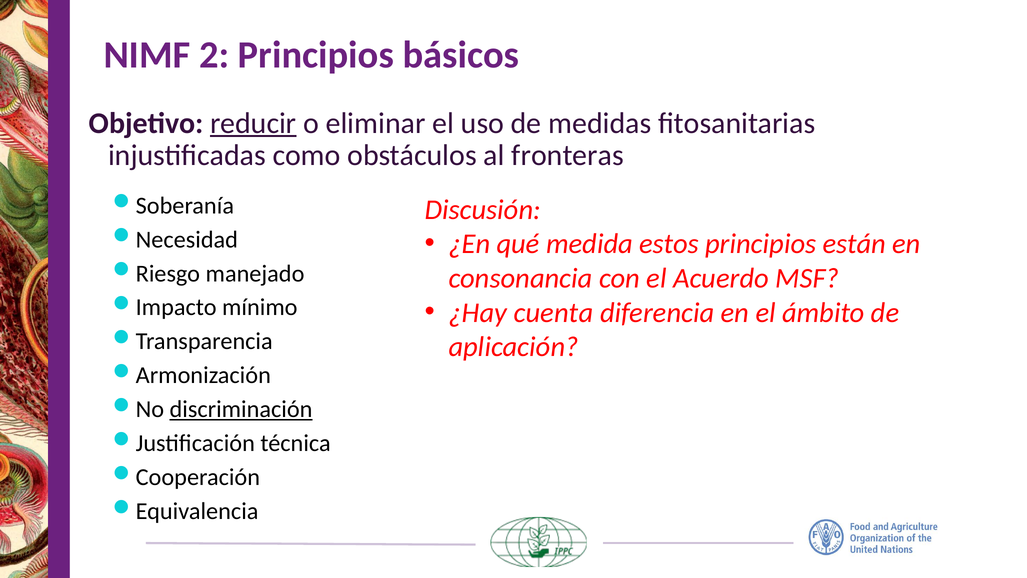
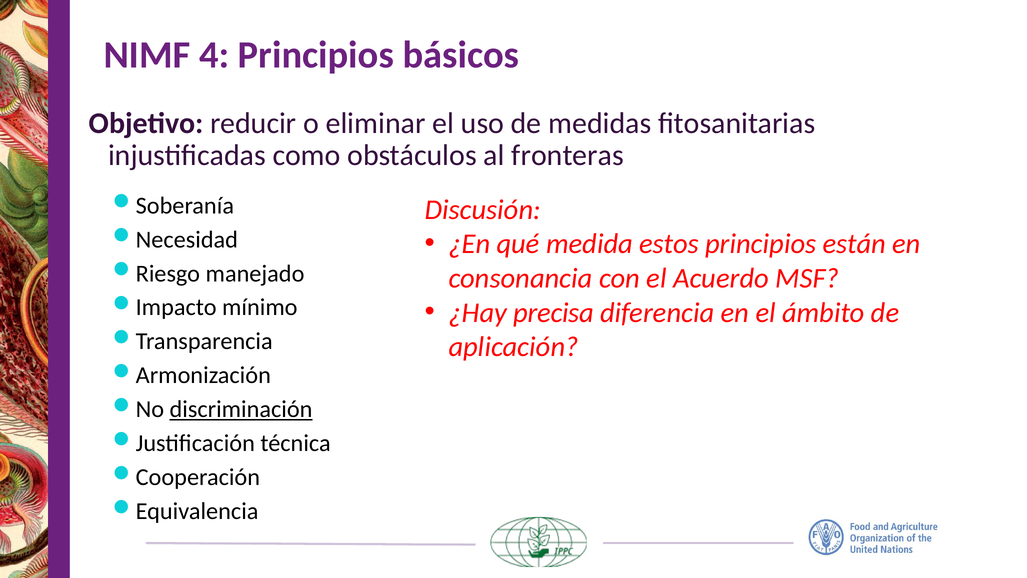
2: 2 -> 4 (214, 55)
reducir underline: present -> none (253, 123)
cuenta: cuenta -> precisa (554, 312)
